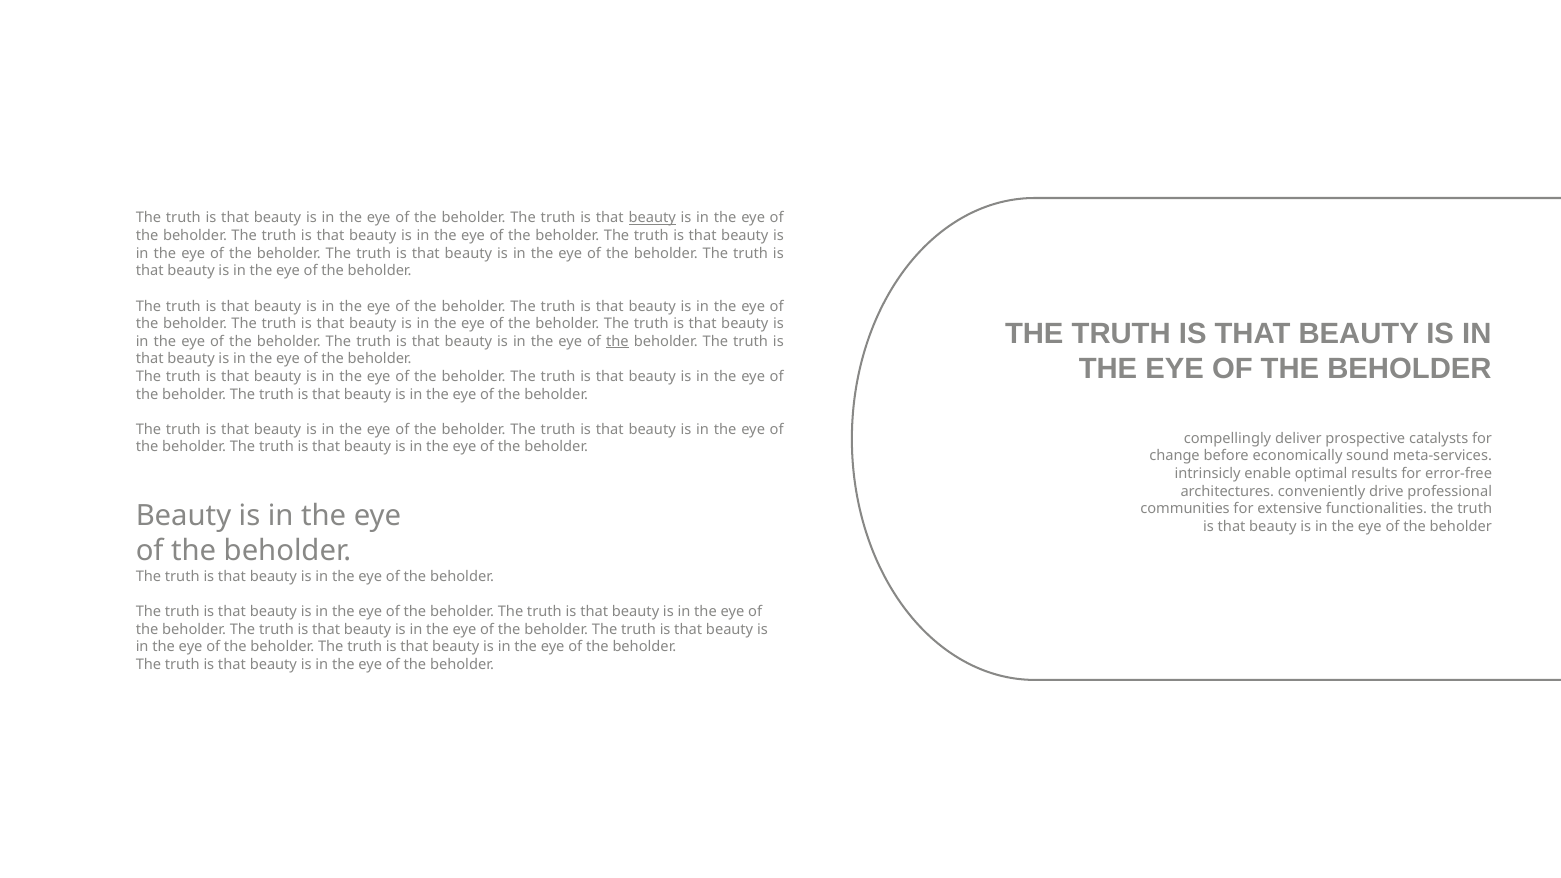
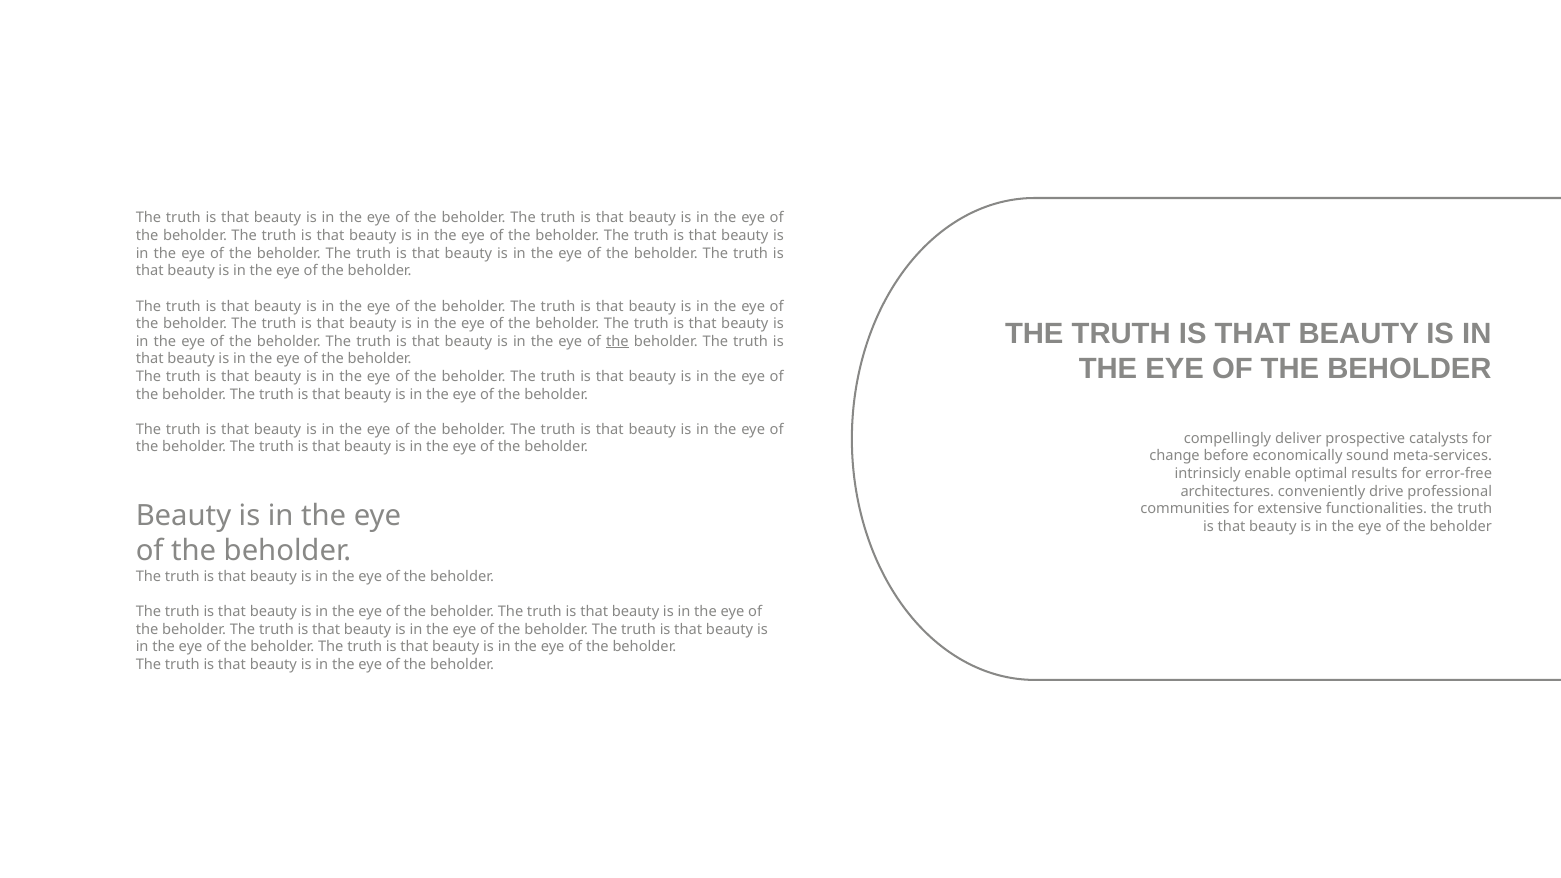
beauty underline: present -> none (652, 218)
